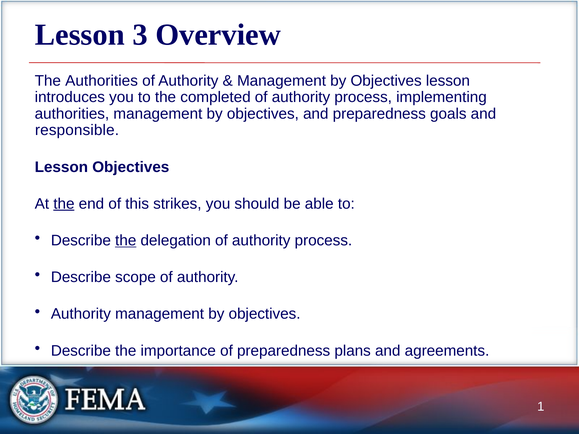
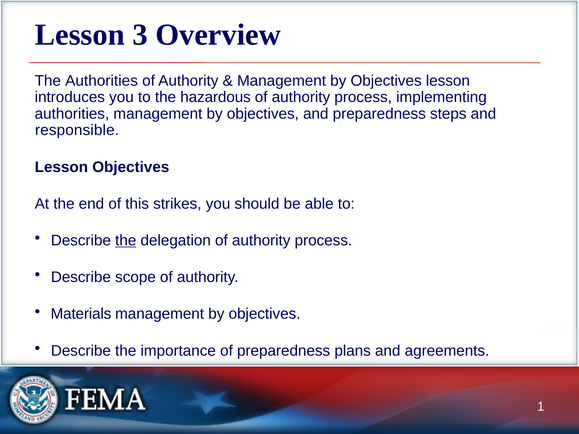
completed: completed -> hazardous (216, 97)
goals: goals -> steps (448, 114)
the underline: present -> none (64, 204)
Authority: Authority -> Materials (81, 314)
